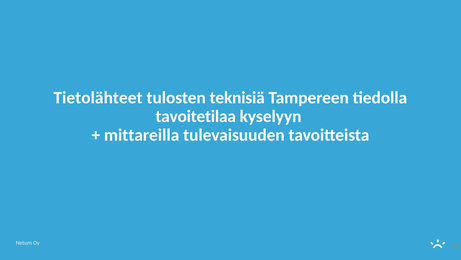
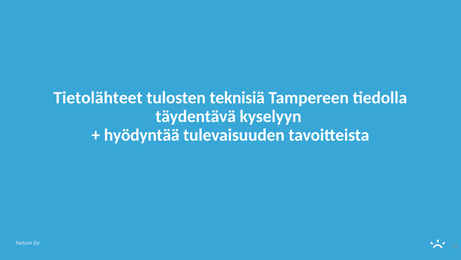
tavoitetilaa: tavoitetilaa -> täydentävä (196, 116)
mittareilla: mittareilla -> hyödyntää (142, 135)
